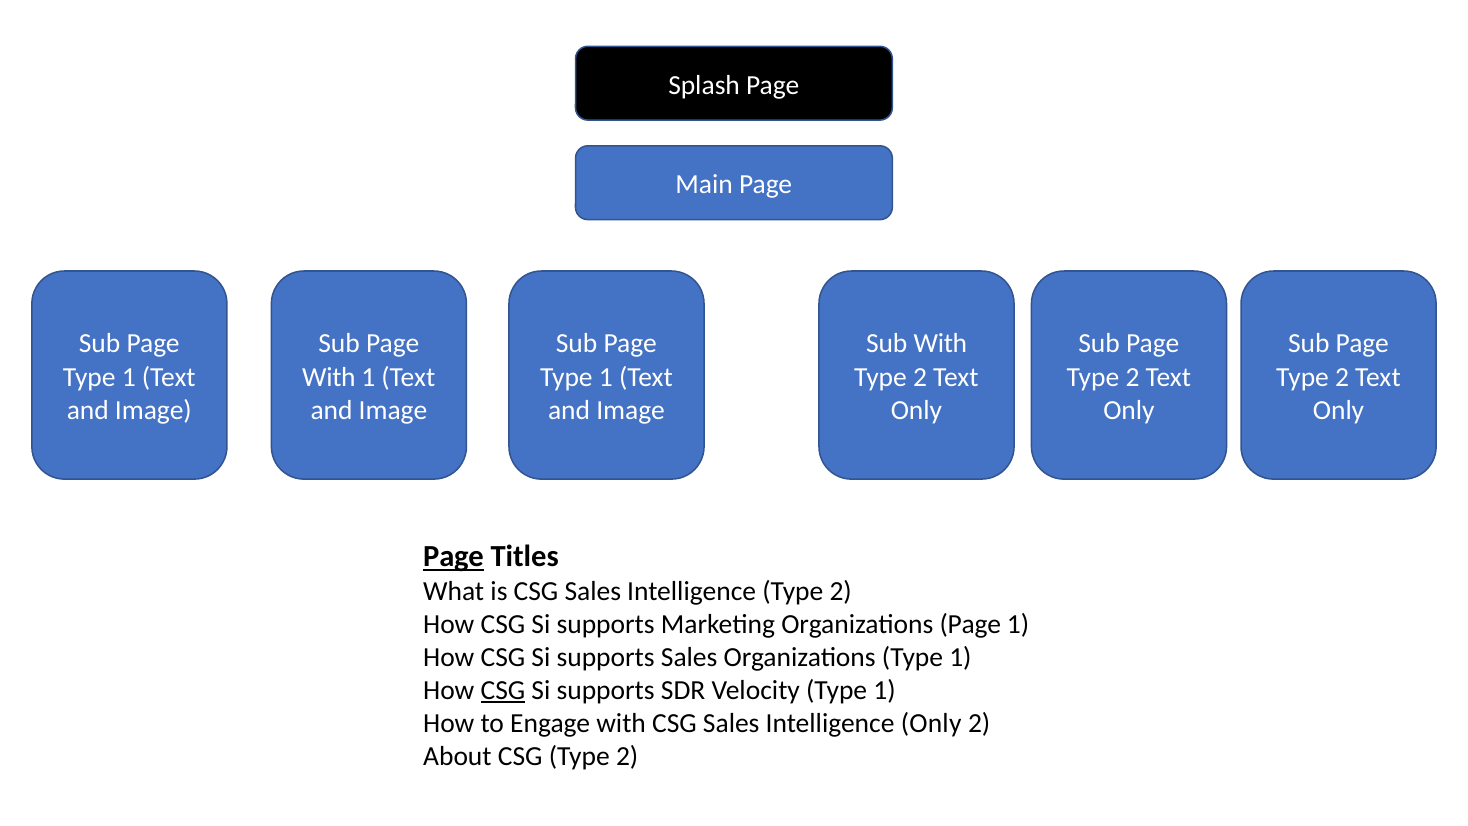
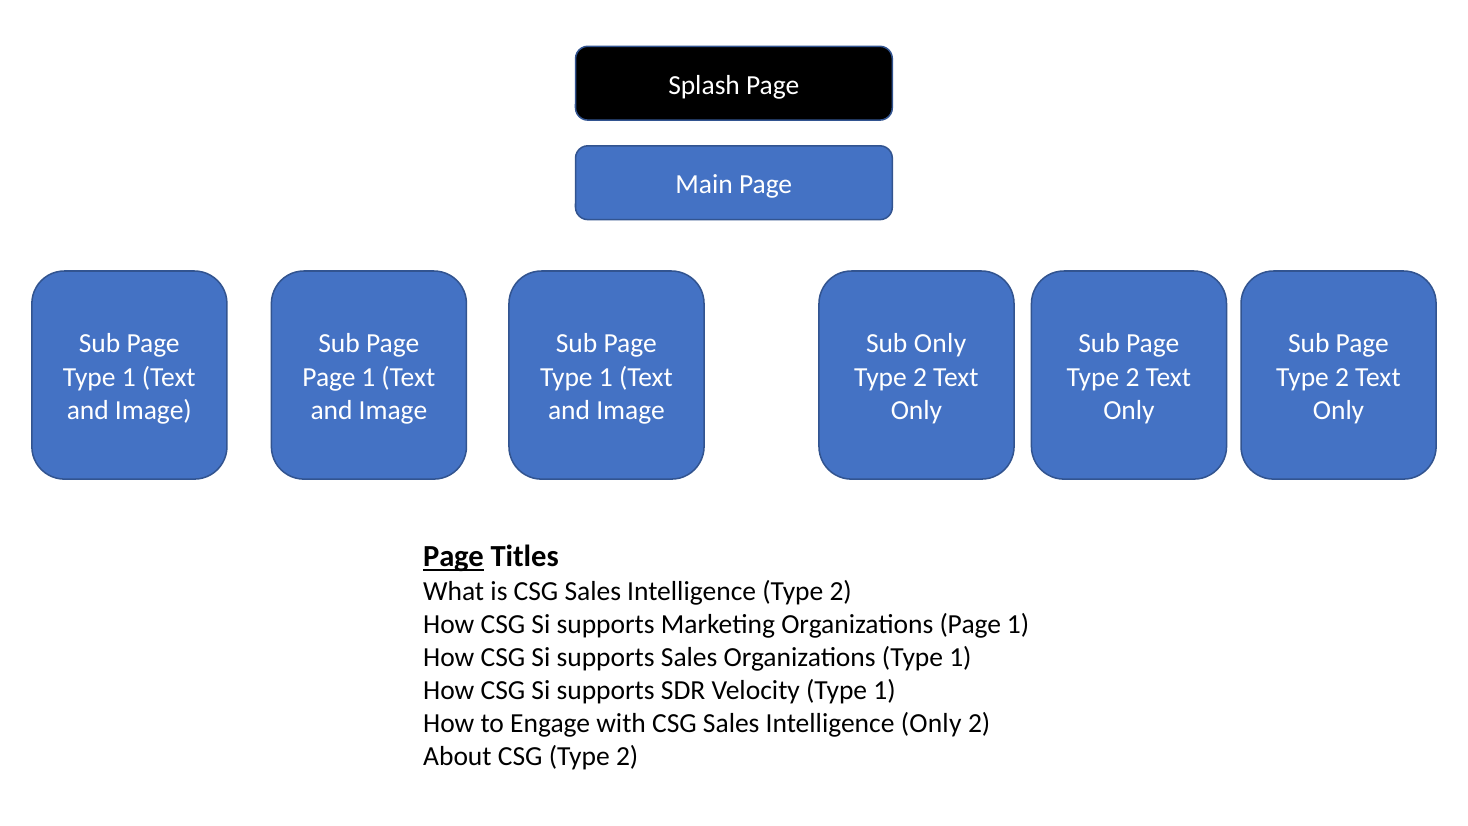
Sub With: With -> Only (940, 344)
With: With -> Page (329, 377)
CSG underline: present -> none (503, 690)
